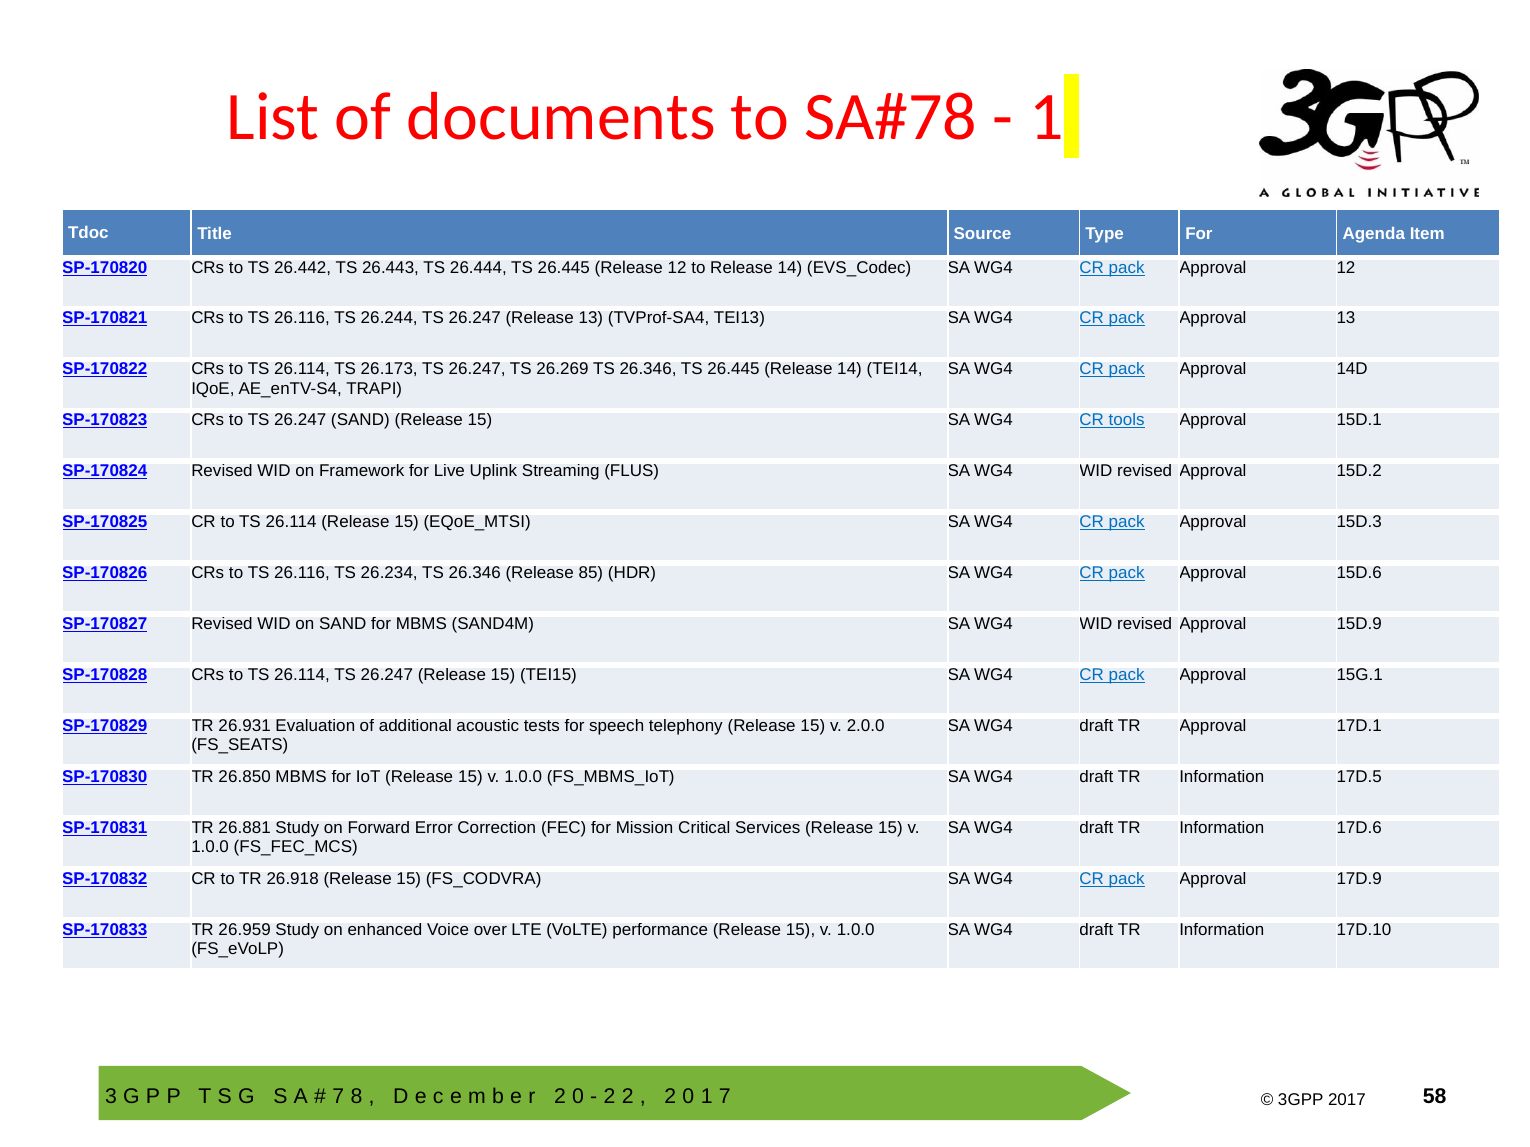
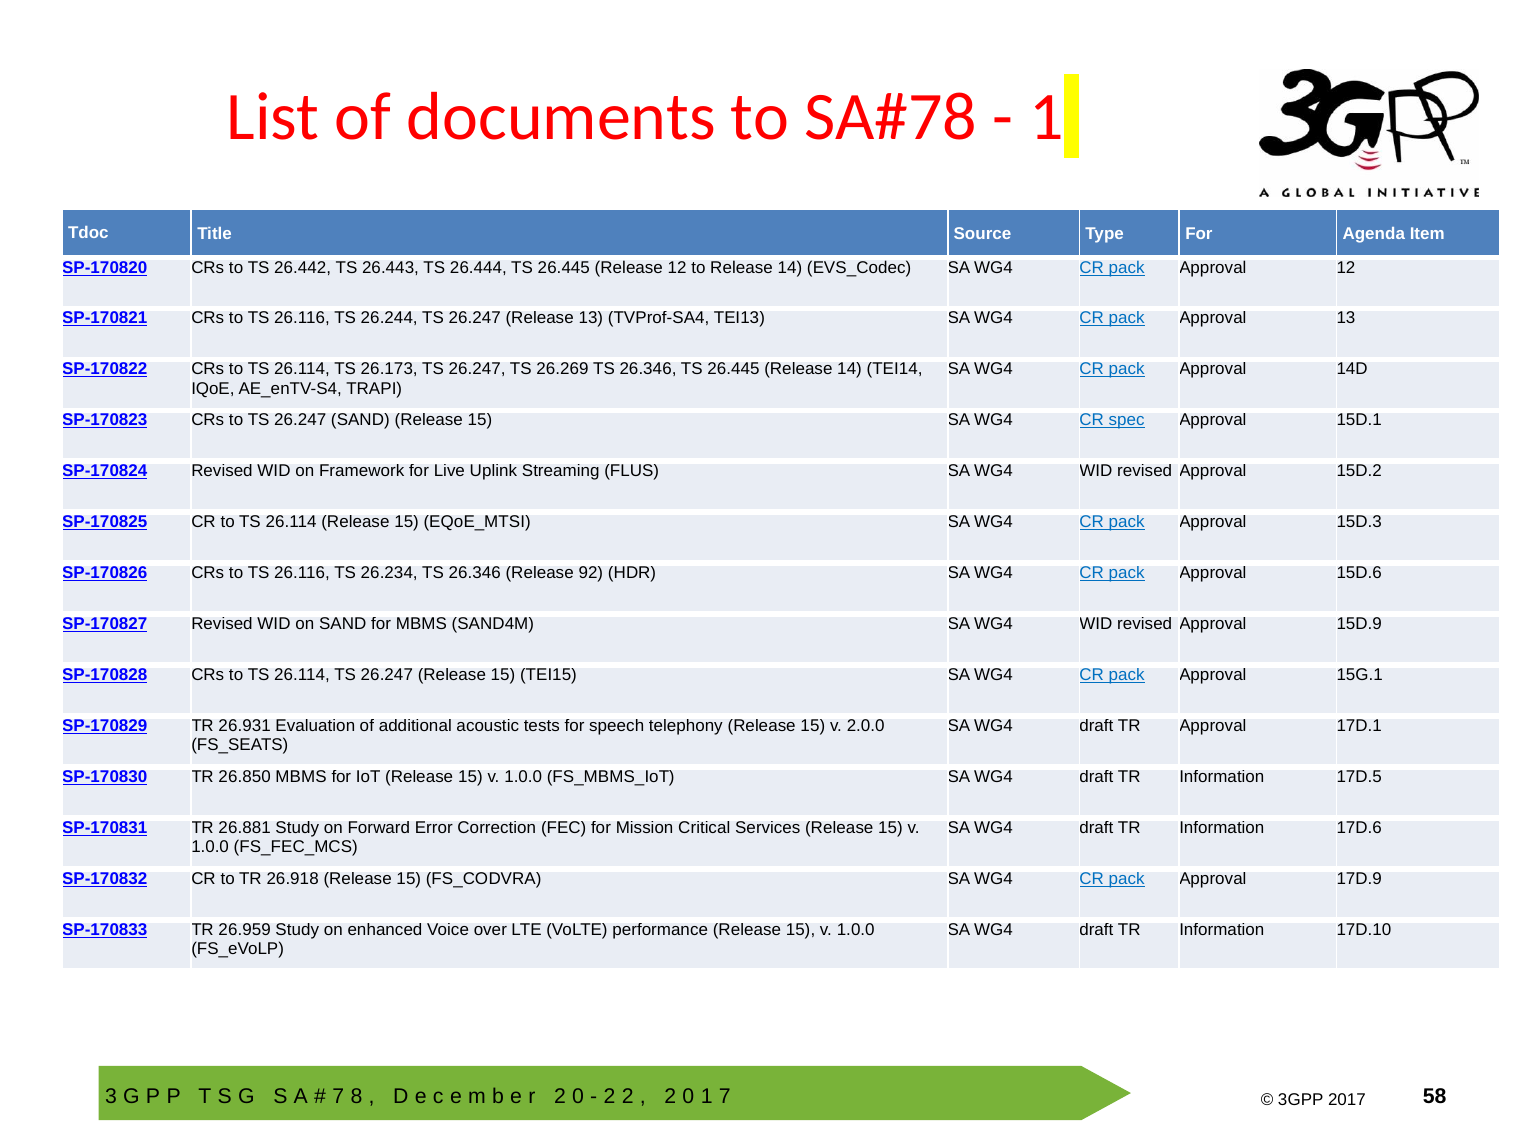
tools: tools -> spec (1127, 420)
85: 85 -> 92 (591, 573)
